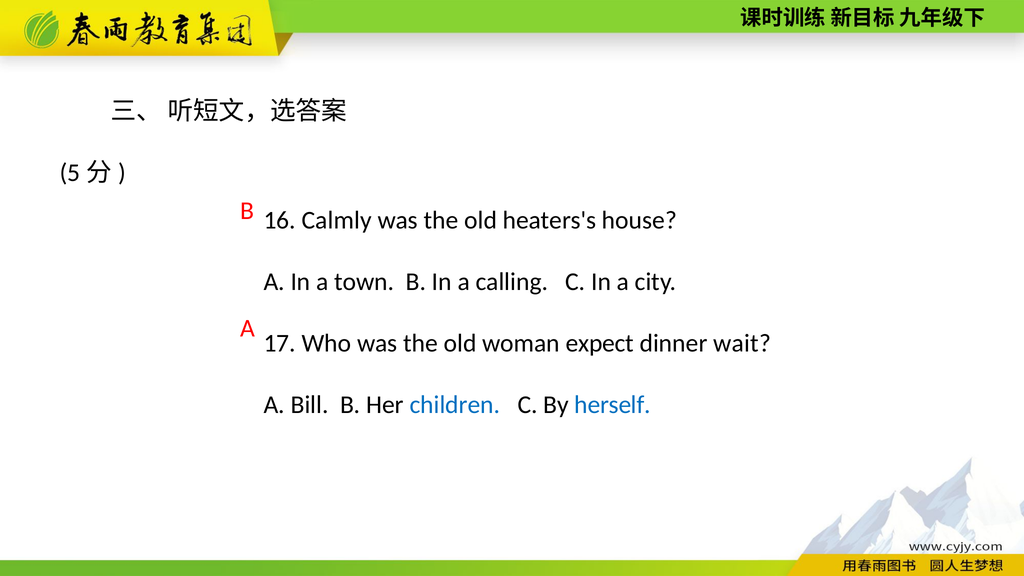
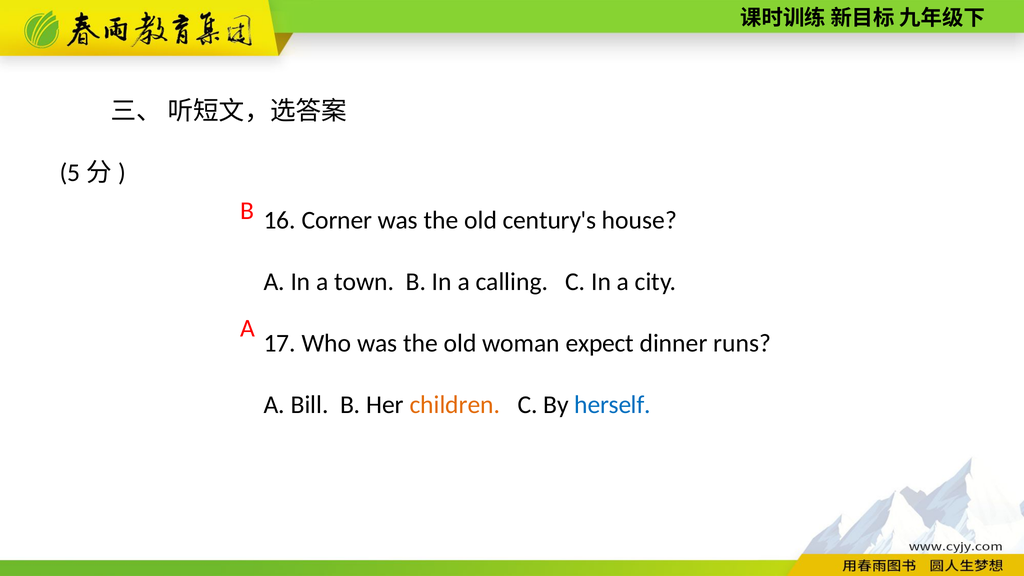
Calmly: Calmly -> Corner (337, 220)
heaters's: heaters's -> century's (550, 220)
wait: wait -> runs (742, 343)
children colour: blue -> orange (455, 405)
